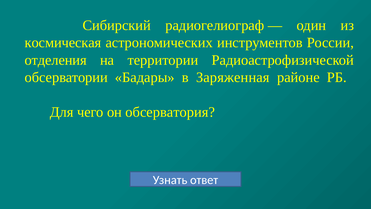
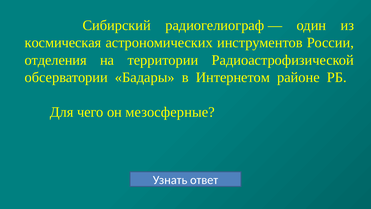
Заряженная: Заряженная -> Интернетом (233, 77)
обсерватория: обсерватория -> мезосферные (170, 112)
